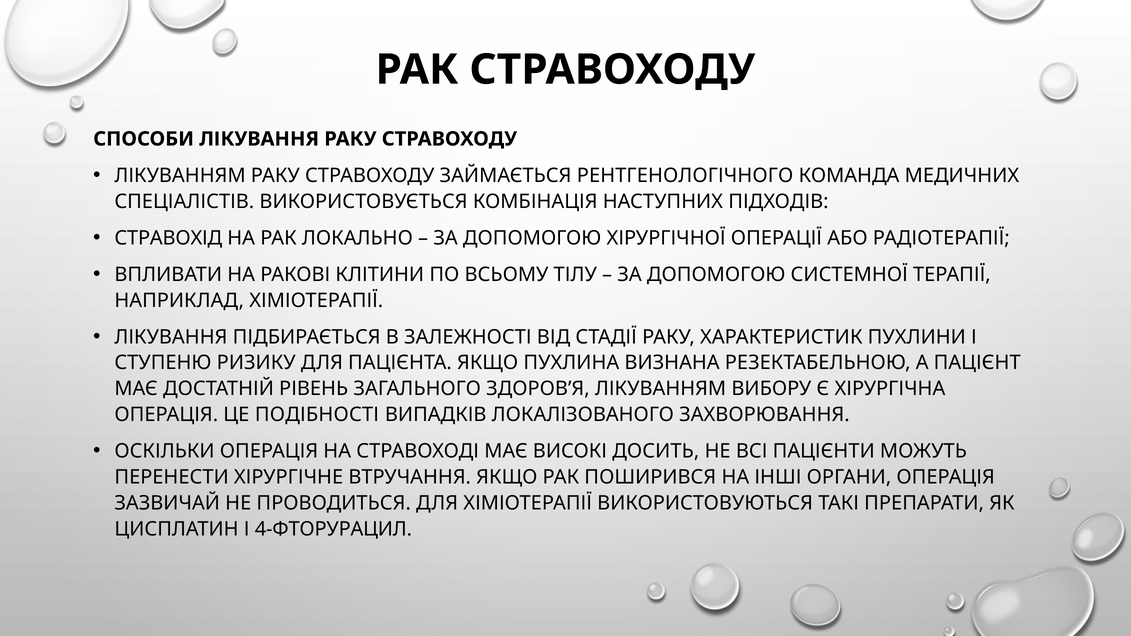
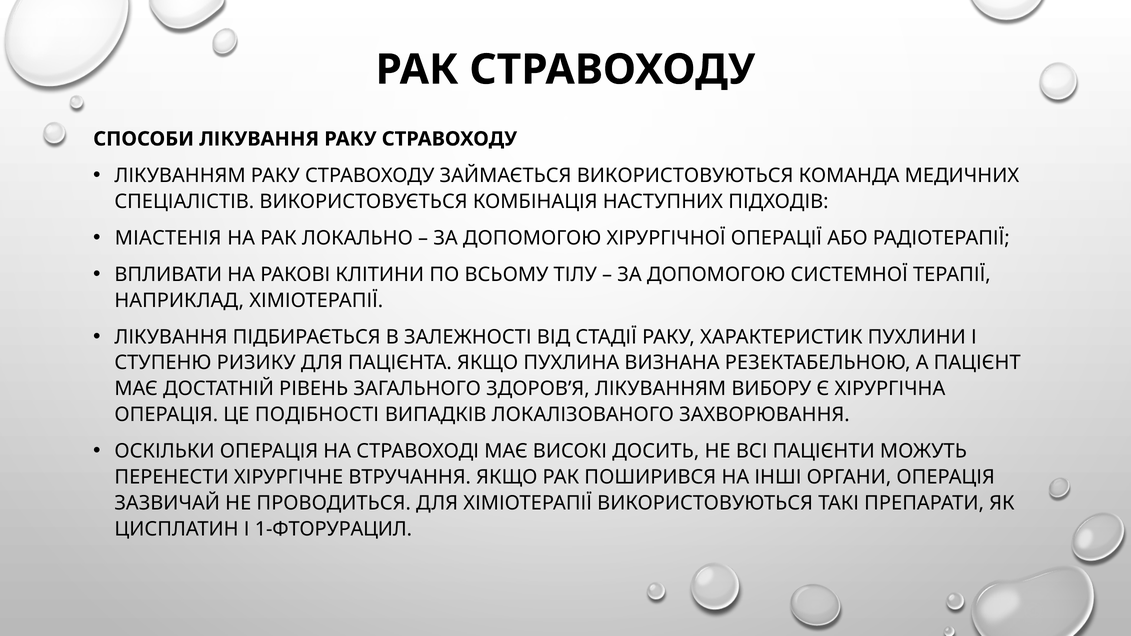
ЗАЙМАЄТЬСЯ РЕНТГЕНОЛОГІЧНОГО: РЕНТГЕНОЛОГІЧНОГО -> ВИКОРИСТОВУЮТЬСЯ (685, 176)
СТРАВОХІД: СТРАВОХІД -> МІАСТЕНІЯ (168, 238)
4-ФТОРУРАЦИЛ: 4-ФТОРУРАЦИЛ -> 1-ФТОРУРАЦИЛ (333, 529)
